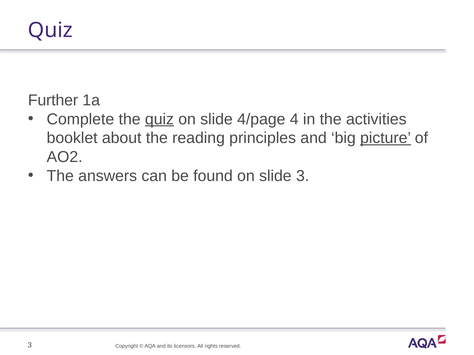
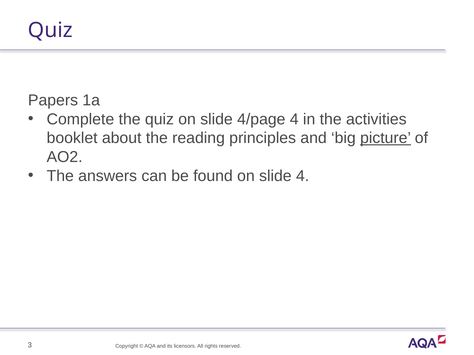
Further: Further -> Papers (53, 100)
quiz underline: present -> none (159, 119)
slide 3: 3 -> 4 (303, 176)
